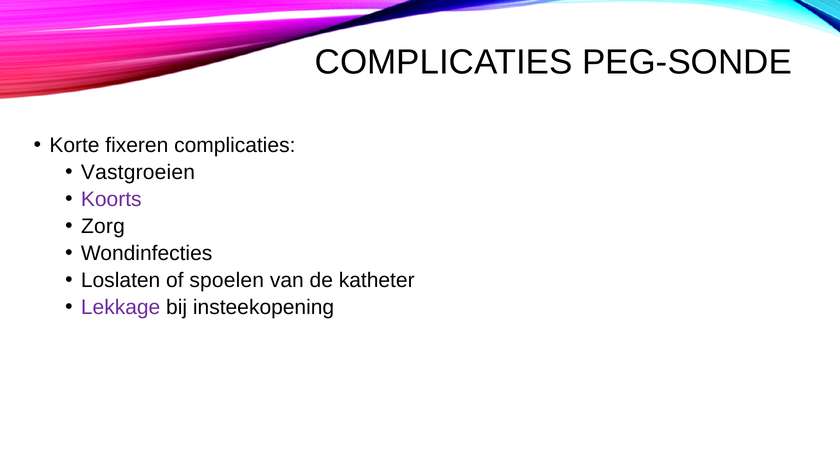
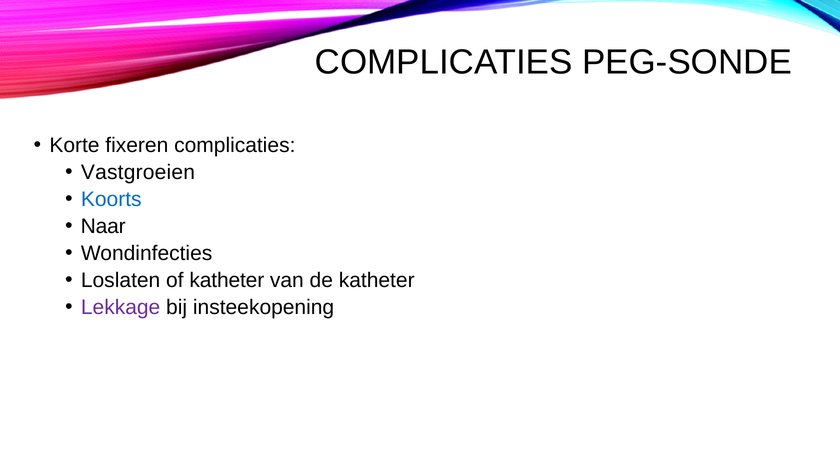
Koorts colour: purple -> blue (111, 199)
Zorg: Zorg -> Naar (103, 226)
of spoelen: spoelen -> katheter (227, 280)
